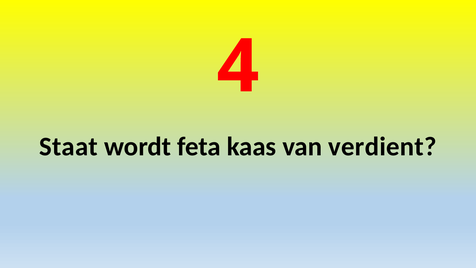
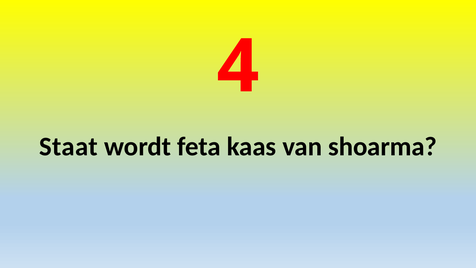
verdient: verdient -> shoarma (383, 147)
